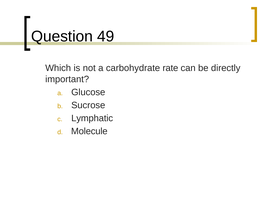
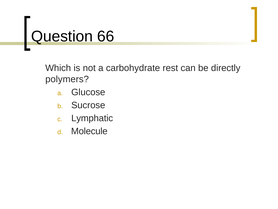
49: 49 -> 66 (106, 36)
rate: rate -> rest (170, 68)
important: important -> polymers (67, 79)
